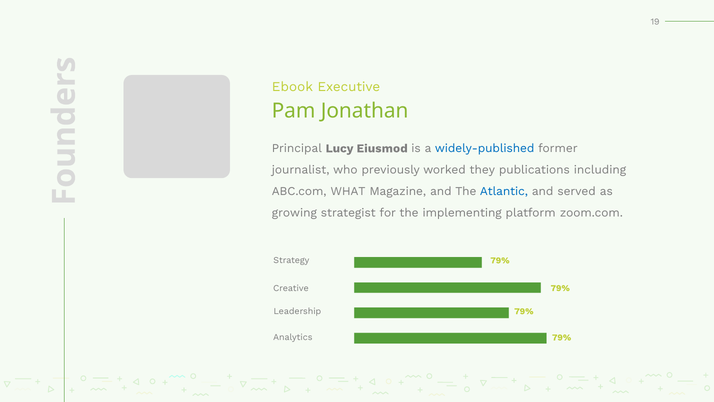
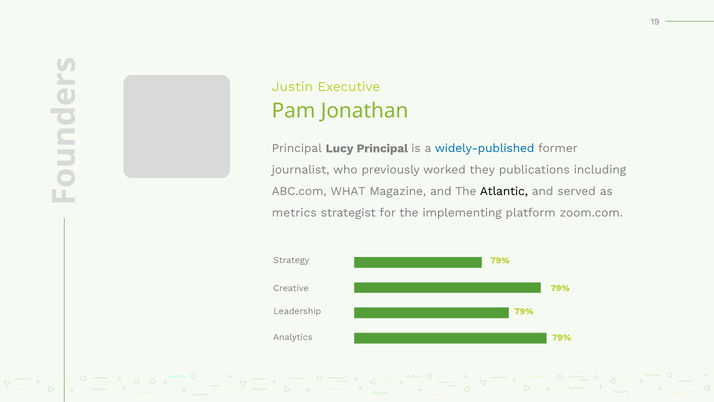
Ebook: Ebook -> Justin (292, 87)
Lucy Eiusmod: Eiusmod -> Principal (382, 148)
Atlantic colour: blue -> black (504, 191)
growing: growing -> metrics (294, 212)
